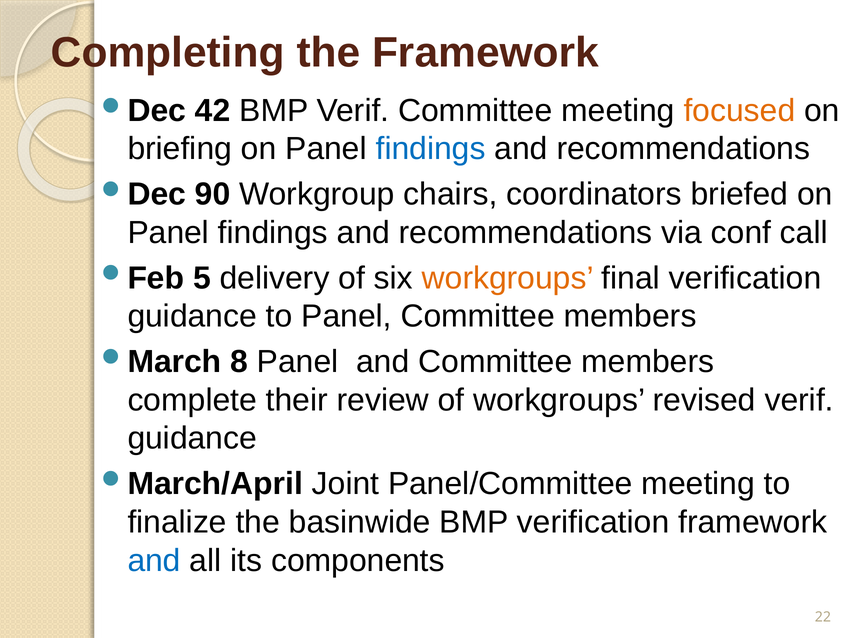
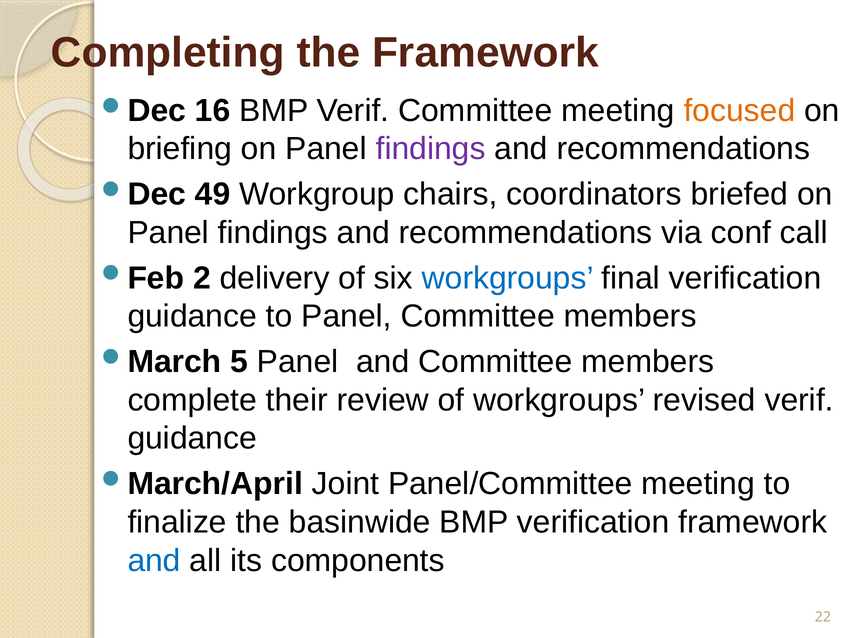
42: 42 -> 16 (213, 111)
findings colour: blue -> purple (431, 149)
90: 90 -> 49 (213, 194)
5: 5 -> 2 (202, 278)
workgroups colour: orange -> blue (508, 278)
8: 8 -> 5 (239, 362)
